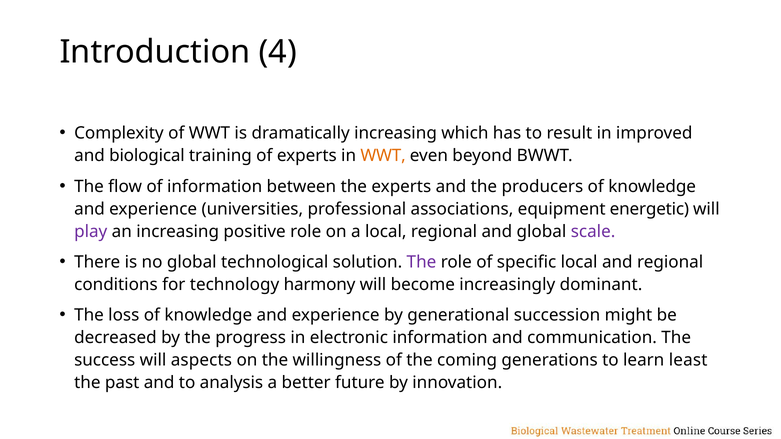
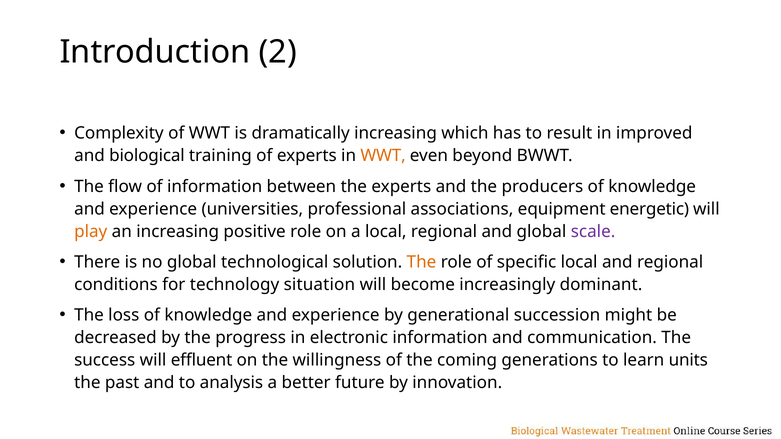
4: 4 -> 2 (278, 52)
play colour: purple -> orange (91, 232)
The colour: purple -> orange (421, 262)
harmony: harmony -> situation (319, 285)
aspects: aspects -> effluent (202, 361)
least: least -> units (688, 361)
